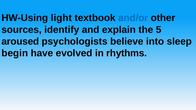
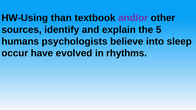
light: light -> than (61, 18)
and/or colour: blue -> purple (133, 18)
aroused: aroused -> humans (20, 41)
begin: begin -> occur (15, 53)
